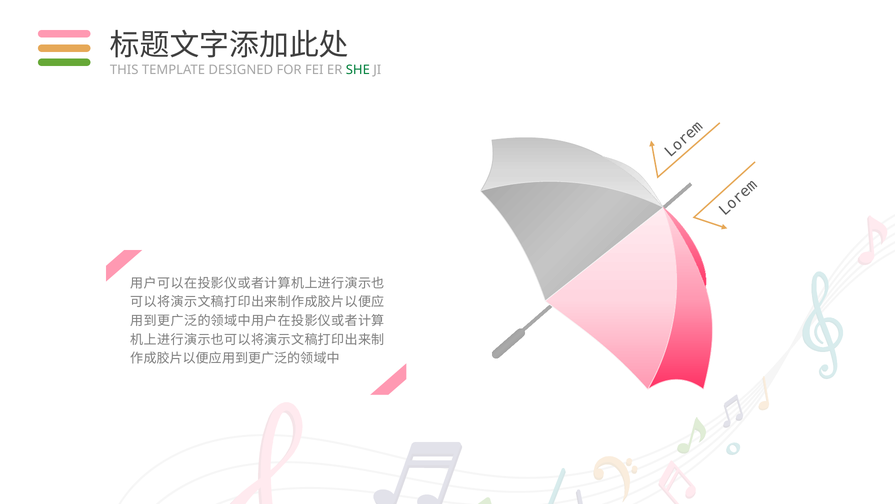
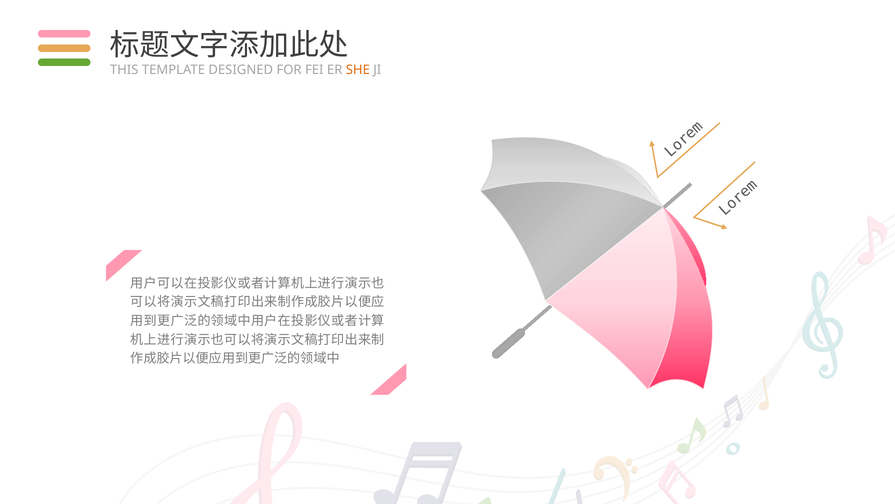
SHE colour: green -> orange (358, 70)
